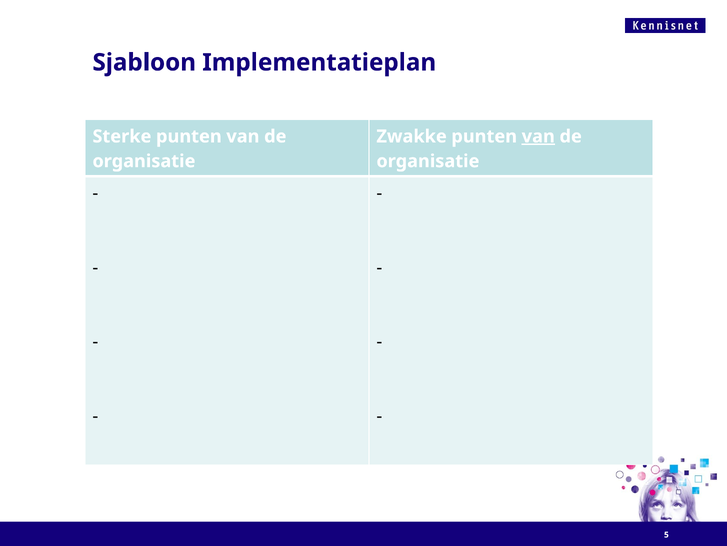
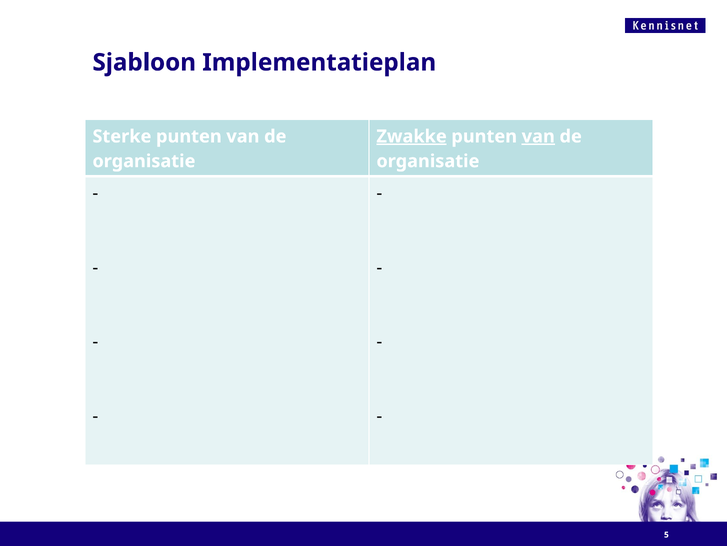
Zwakke underline: none -> present (412, 136)
